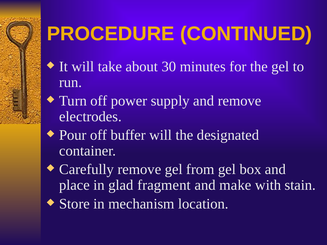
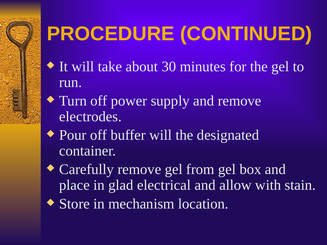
fragment: fragment -> electrical (164, 185)
make: make -> allow (235, 185)
